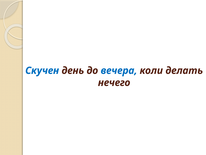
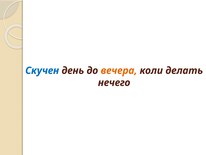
вечера colour: blue -> orange (119, 70)
